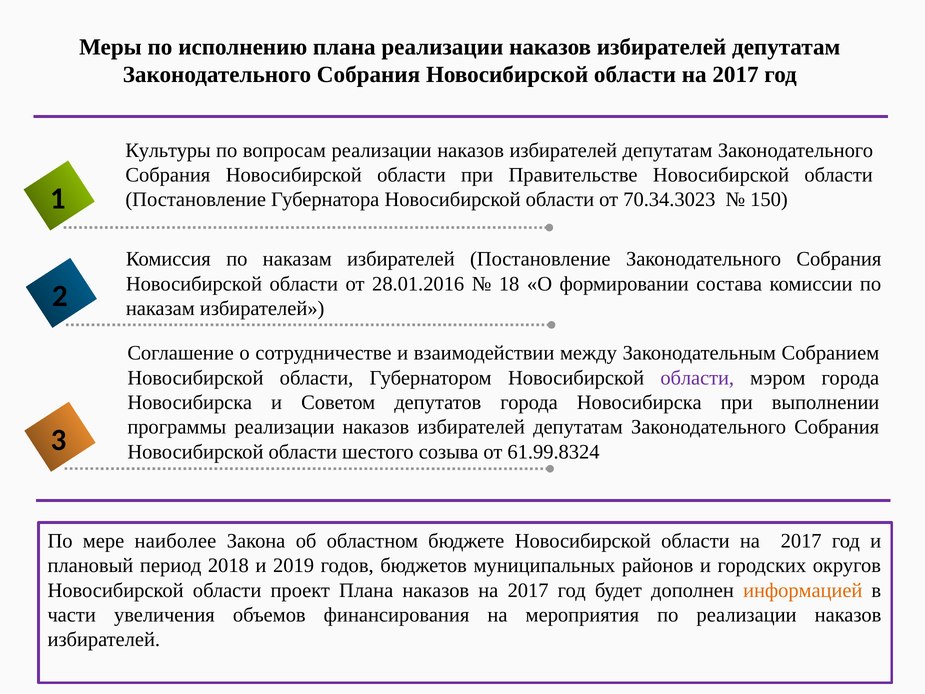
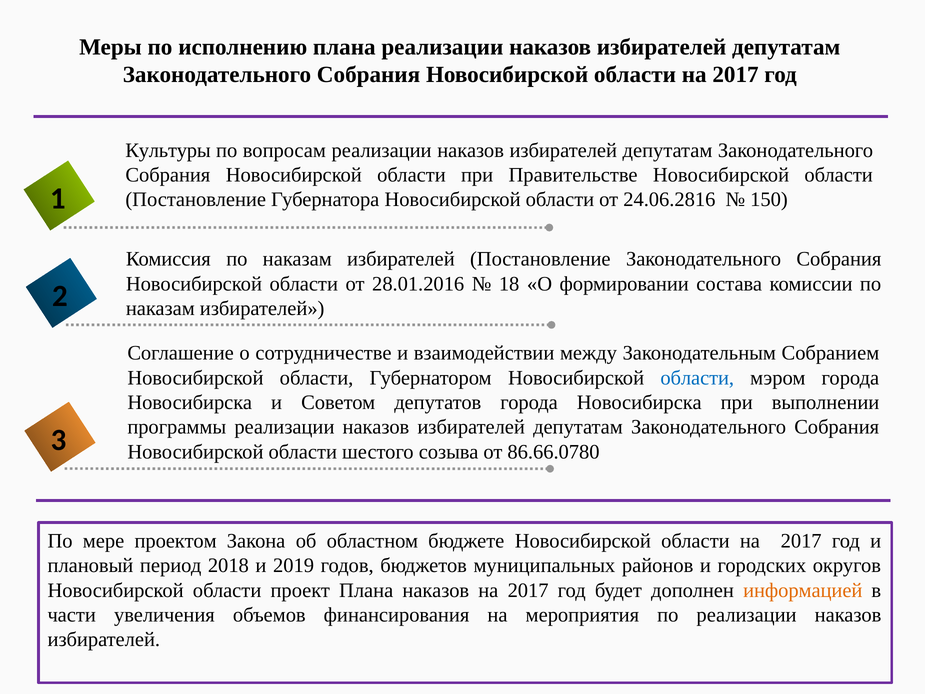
70.34.3023: 70.34.3023 -> 24.06.2816 (669, 200)
области colour: purple -> blue (697, 378)
61.99.8324: 61.99.8324 -> 86.66.0780 (554, 452)
наиболее: наиболее -> проектом (176, 541)
